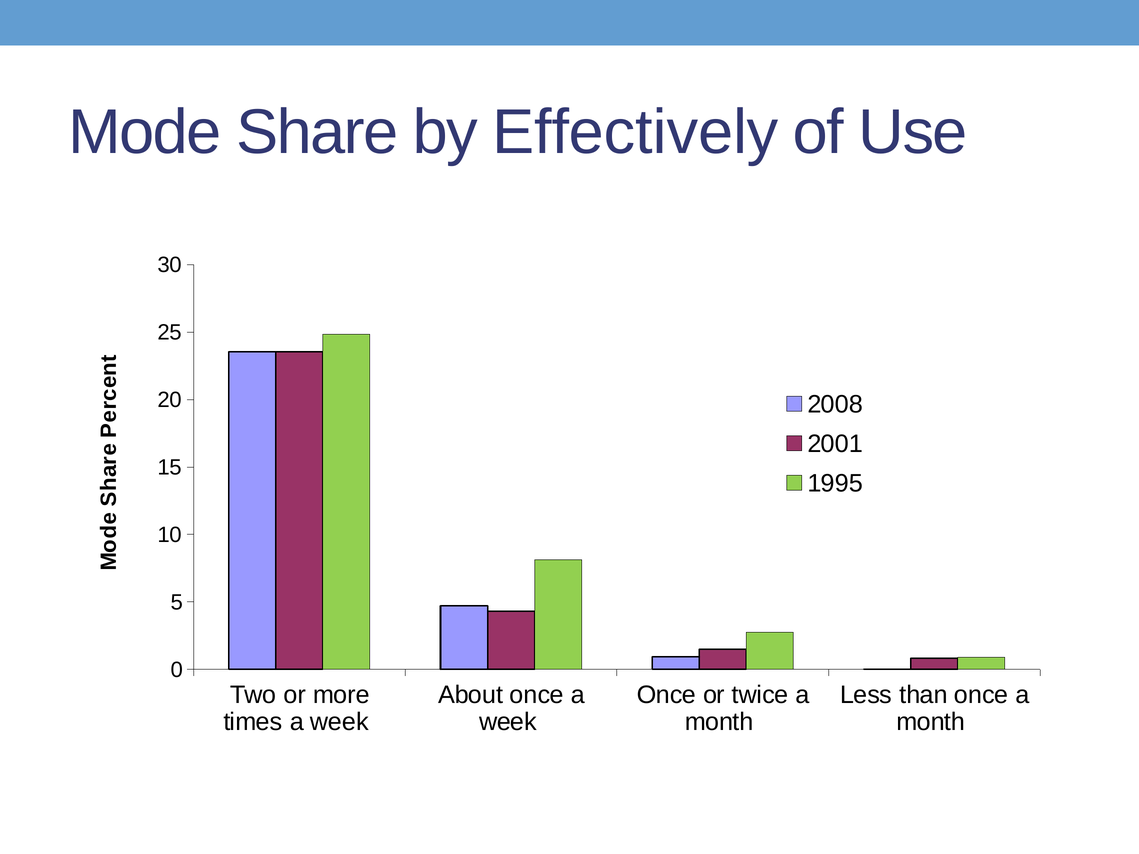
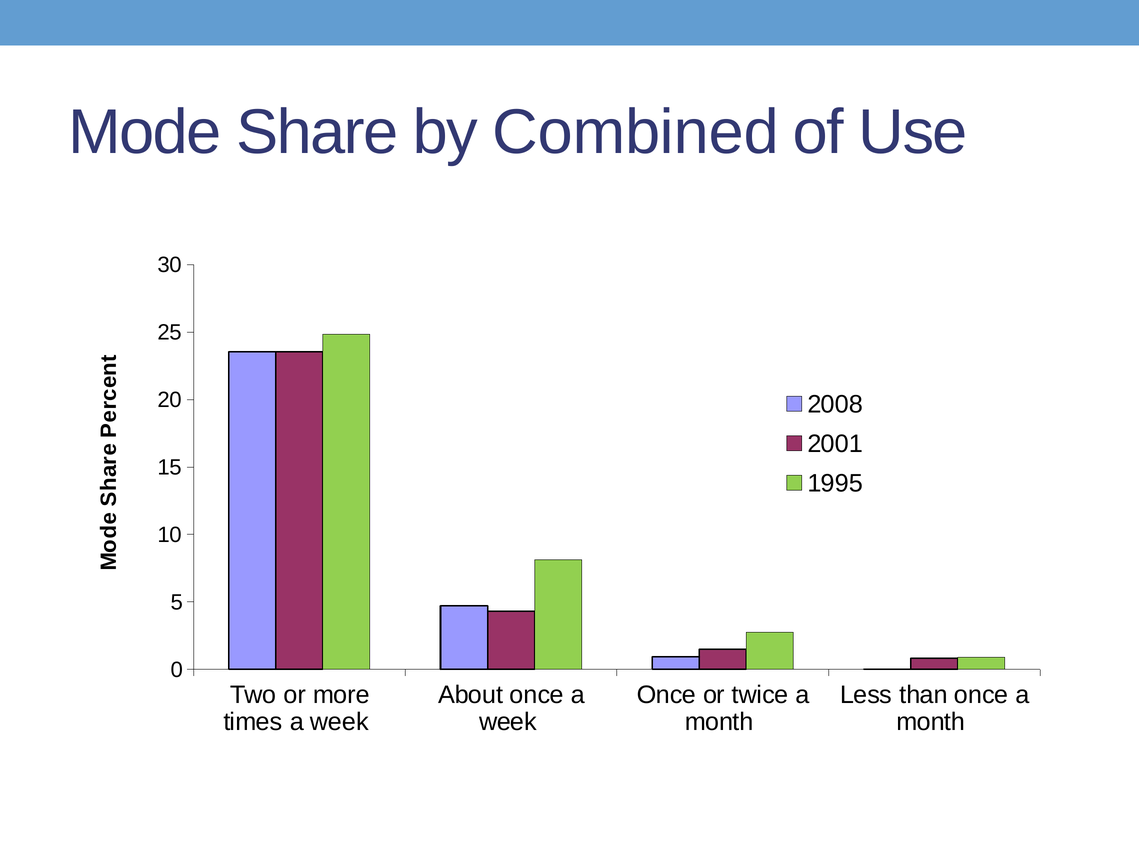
Effectively: Effectively -> Combined (636, 133)
